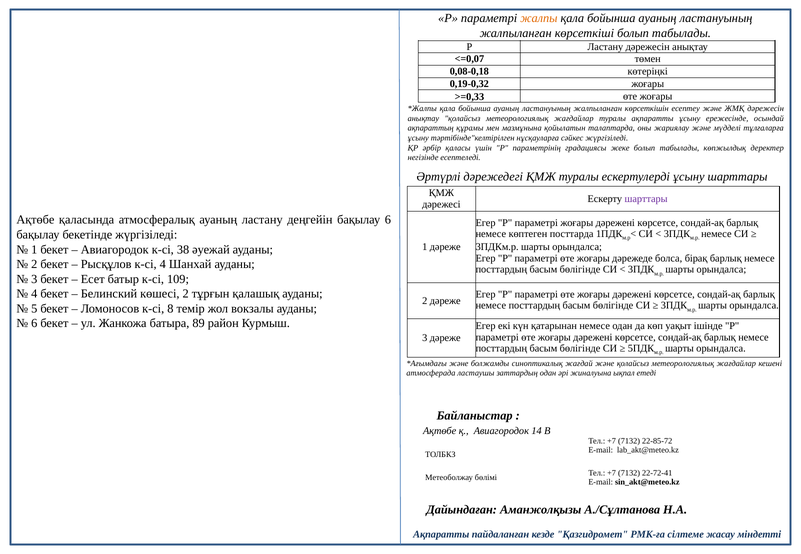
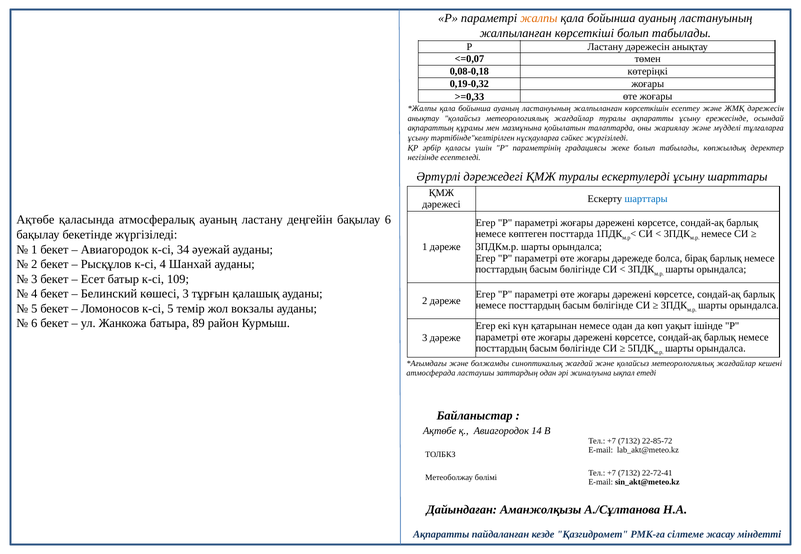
шарттары colour: purple -> blue (646, 199)
38: 38 -> 34 (183, 250)
көшесі 2: 2 -> 3 (186, 294)
к-сі 8: 8 -> 5 (170, 309)
